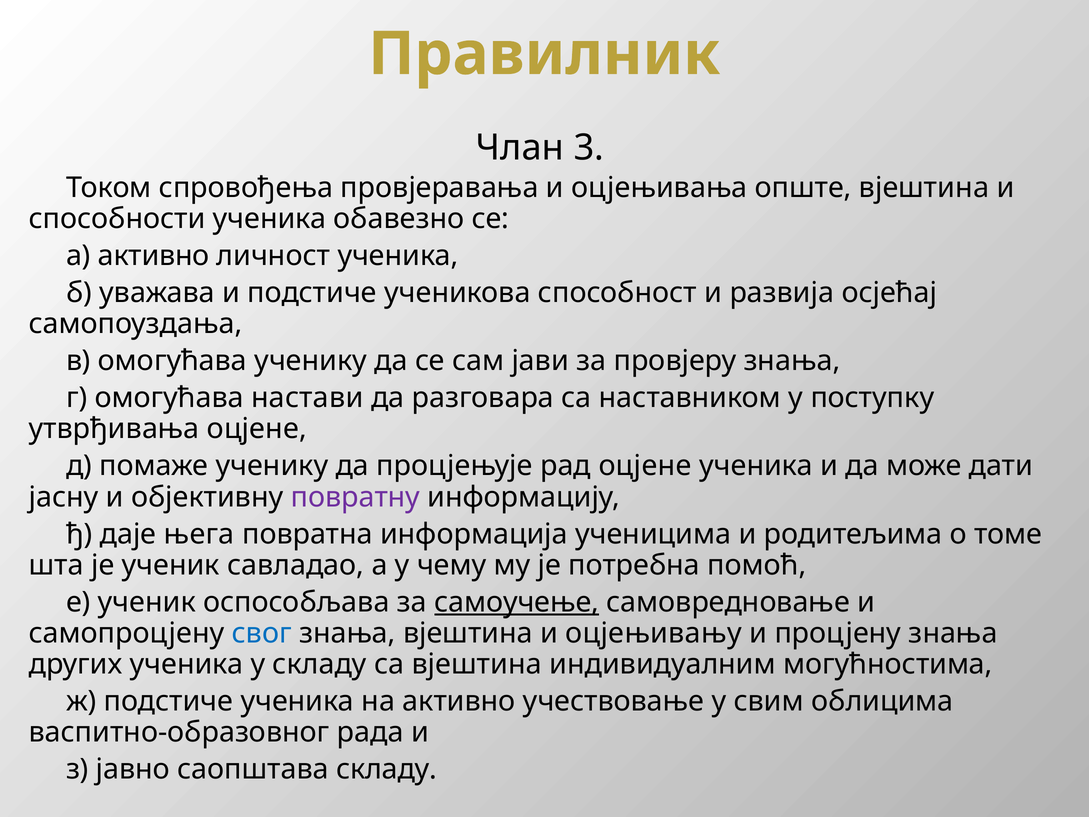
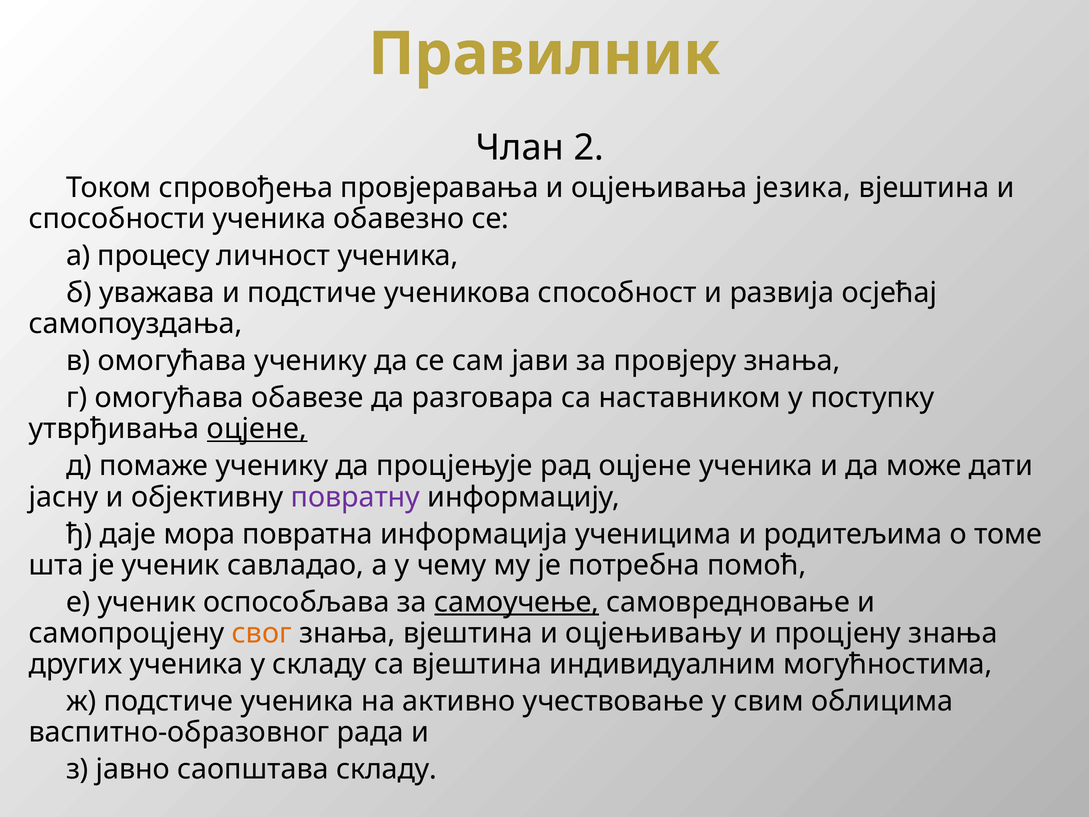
3: 3 -> 2 (589, 148)
опште: опште -> језика (803, 188)
а активно: активно -> процесу (154, 256)
настави: настави -> обавезе (307, 398)
оцјене underline: none -> present (257, 429)
њега: њега -> мора (199, 534)
свог colour: blue -> orange (262, 633)
